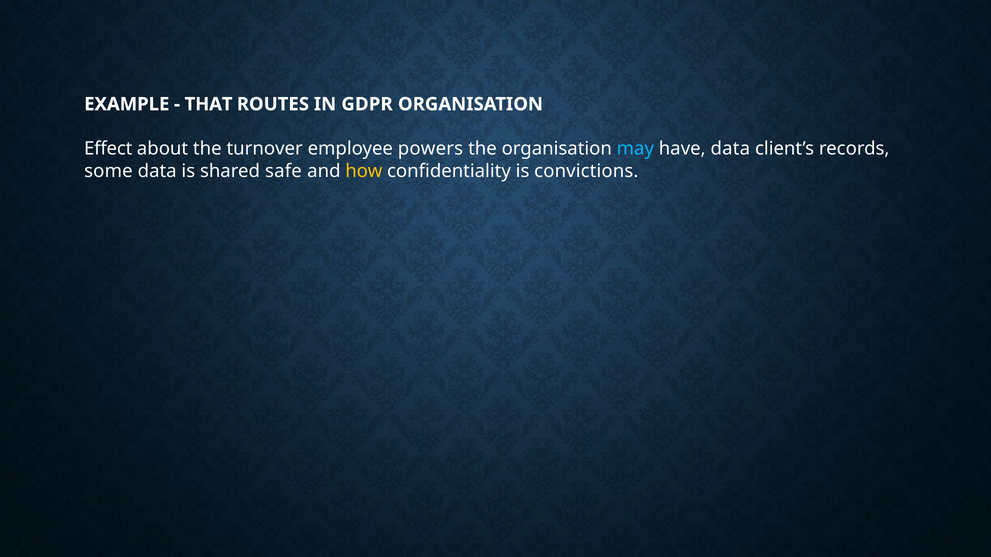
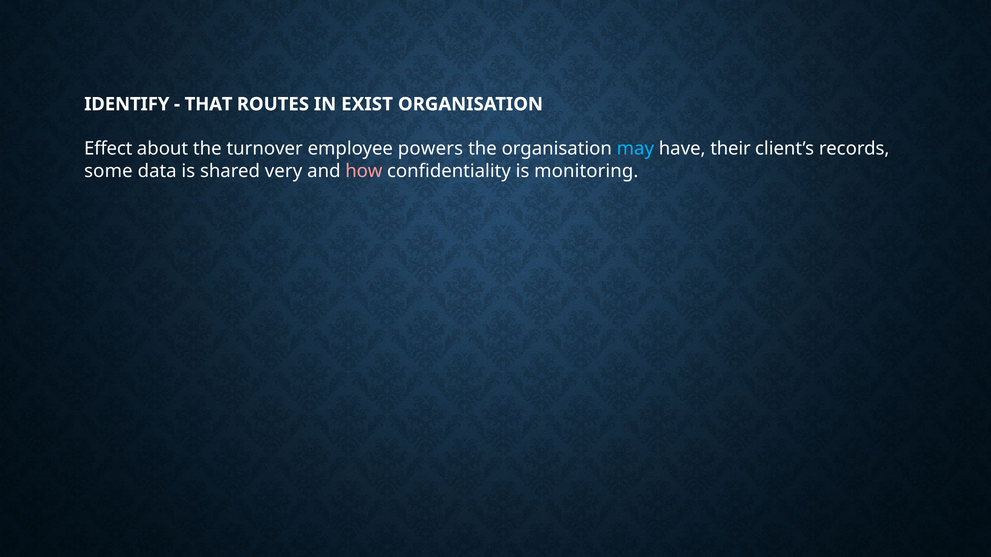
EXAMPLE: EXAMPLE -> IDENTIFY (127, 104)
GDPR: GDPR -> EXIST (367, 104)
have data: data -> their (730, 149)
safe: safe -> very (284, 171)
how colour: yellow -> pink (364, 171)
convictions: convictions -> monitoring (586, 171)
